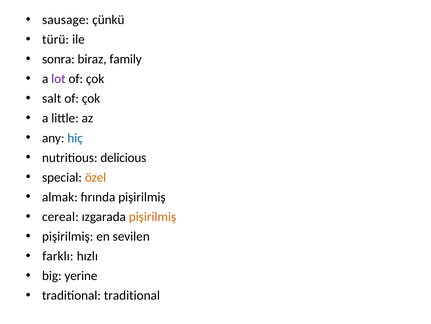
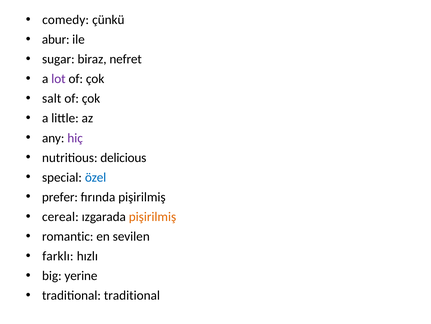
sausage: sausage -> comedy (66, 20)
türü: türü -> abur (56, 40)
sonra: sonra -> sugar (58, 59)
family: family -> nefret (126, 59)
hiç colour: blue -> purple (75, 138)
özel colour: orange -> blue (96, 177)
almak: almak -> prefer (60, 197)
pişirilmiş: pişirilmiş -> romantic (68, 236)
